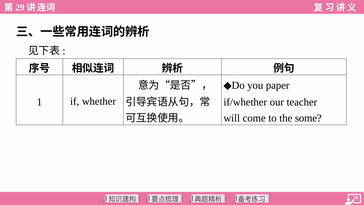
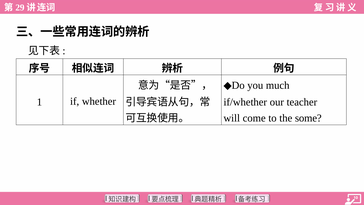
paper: paper -> much (278, 85)
